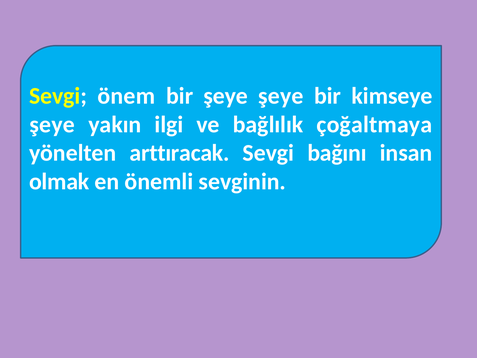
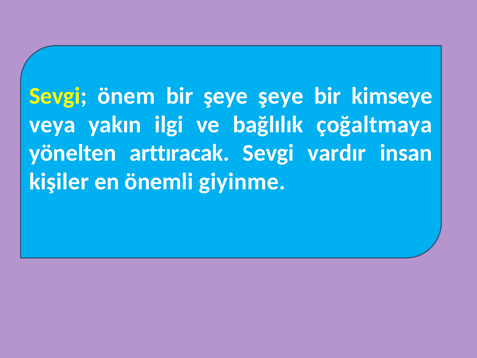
şeye: şeye -> veya (52, 124)
bağını: bağını -> vardır (337, 153)
olmak: olmak -> kişiler (59, 182)
sevginin: sevginin -> giyinme (242, 182)
